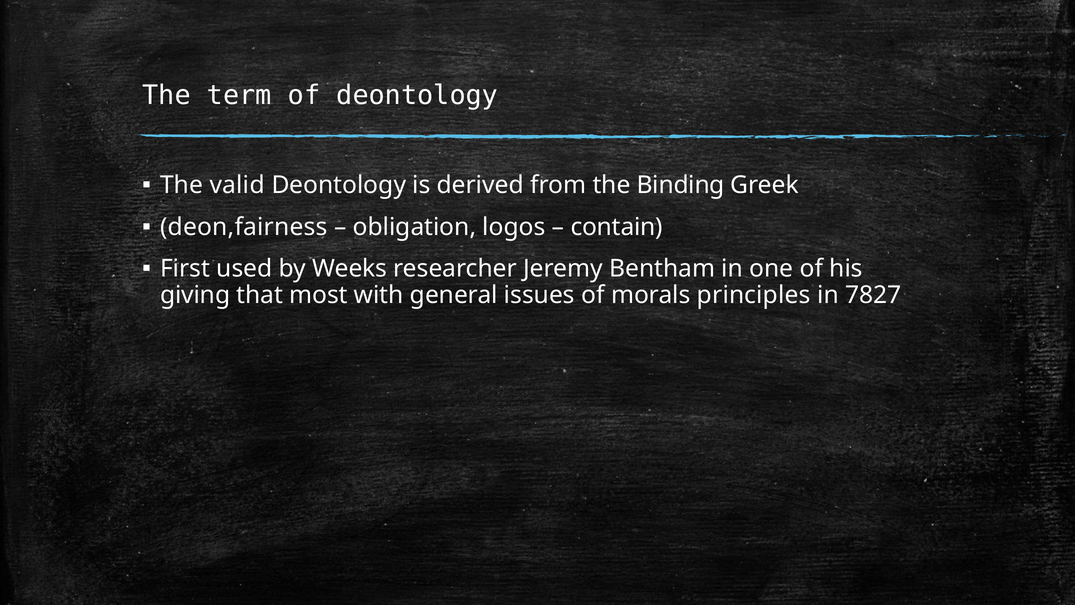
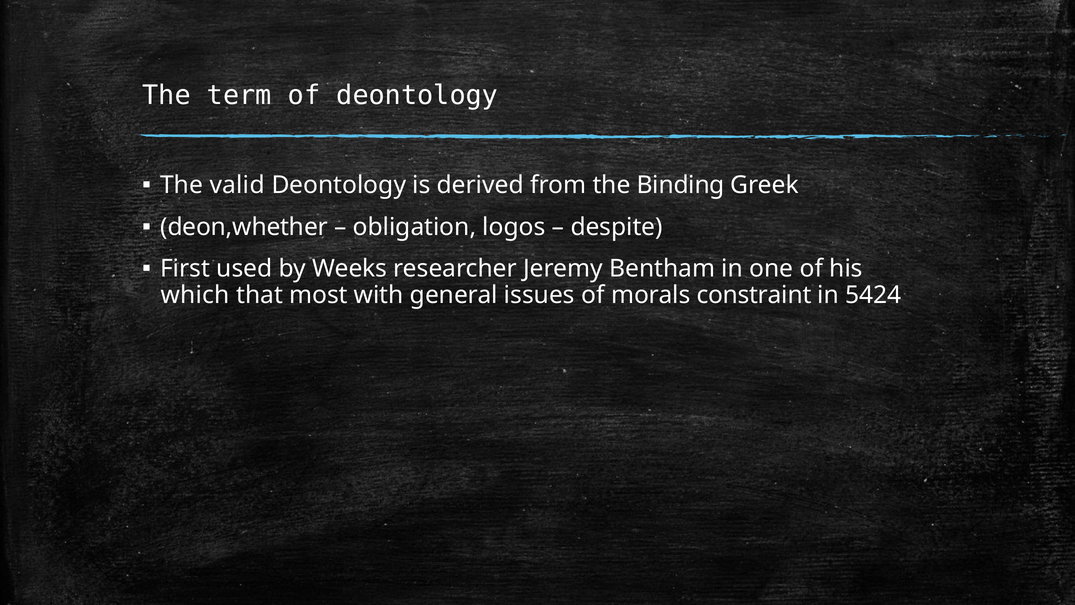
deon,fairness: deon,fairness -> deon,whether (244, 227)
contain: contain -> despite (617, 227)
giving: giving -> which (195, 295)
principles: principles -> constraint (754, 295)
7827: 7827 -> 5424 (873, 295)
